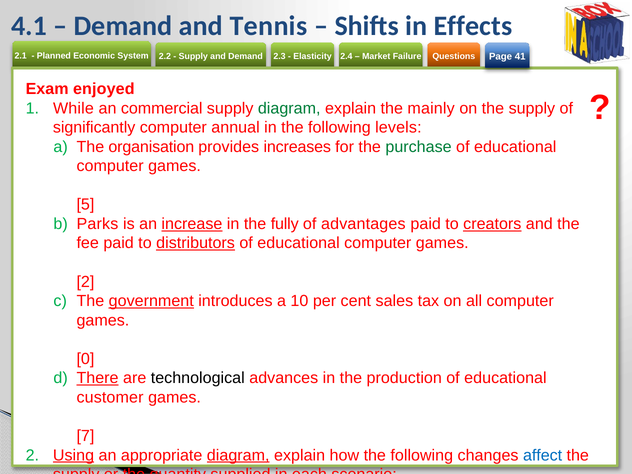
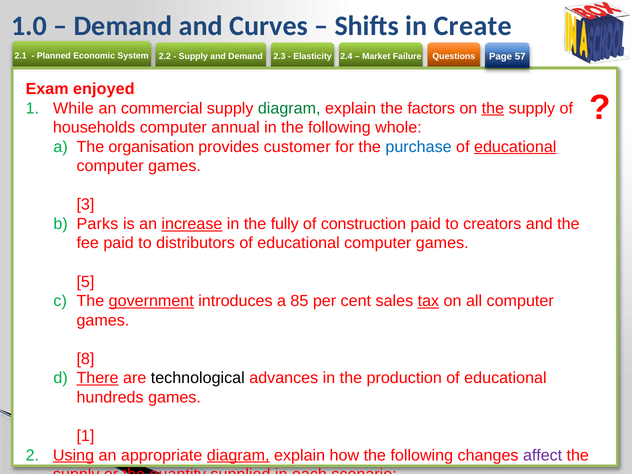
4.1: 4.1 -> 1.0 (29, 26)
Tennis: Tennis -> Curves (269, 26)
Effects: Effects -> Create (473, 26)
41: 41 -> 57 (520, 56)
mainly: mainly -> factors (431, 108)
the underline: none -> present (493, 108)
significantly: significantly -> households (94, 127)
levels: levels -> whole (398, 127)
increases: increases -> customer (297, 147)
purchase colour: green -> blue (419, 147)
educational underline: none -> present (515, 147)
5: 5 -> 3 (85, 205)
advantages: advantages -> construction (363, 224)
creators underline: present -> none (492, 224)
distributors underline: present -> none (196, 243)
2: 2 -> 5 (85, 282)
10: 10 -> 85 (299, 301)
tax underline: none -> present (428, 301)
0: 0 -> 8 (85, 359)
customer: customer -> hundreds (110, 397)
7: 7 -> 1 (85, 436)
affect colour: blue -> purple (543, 455)
